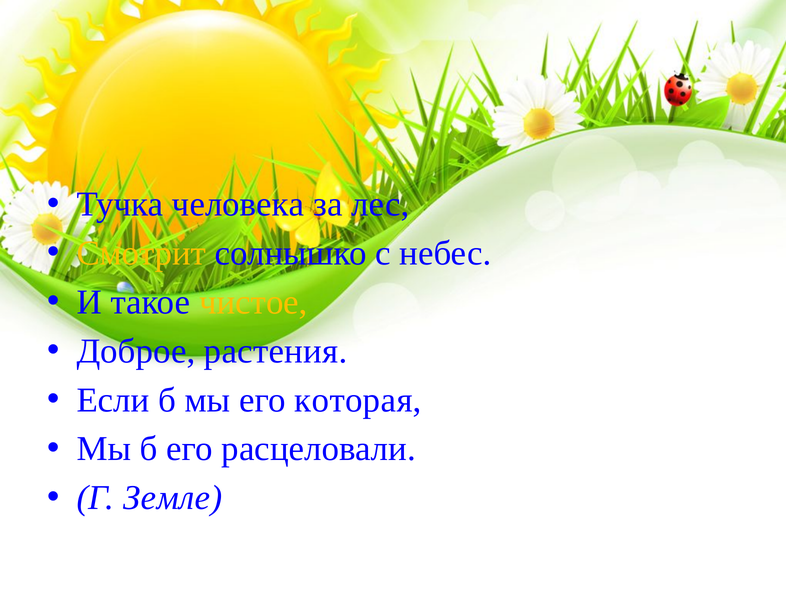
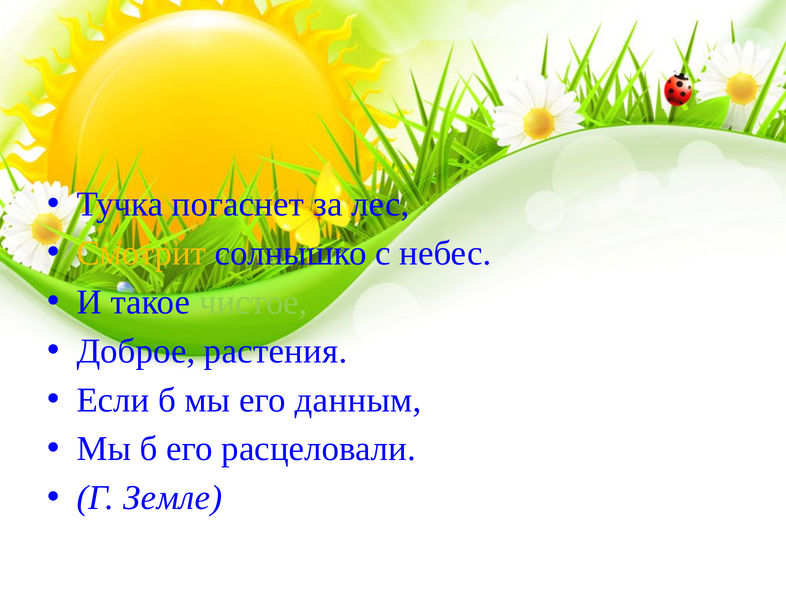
человека: человека -> погаснет (238, 205)
чистое colour: yellow -> light green (253, 302)
которая: которая -> данным (358, 400)
